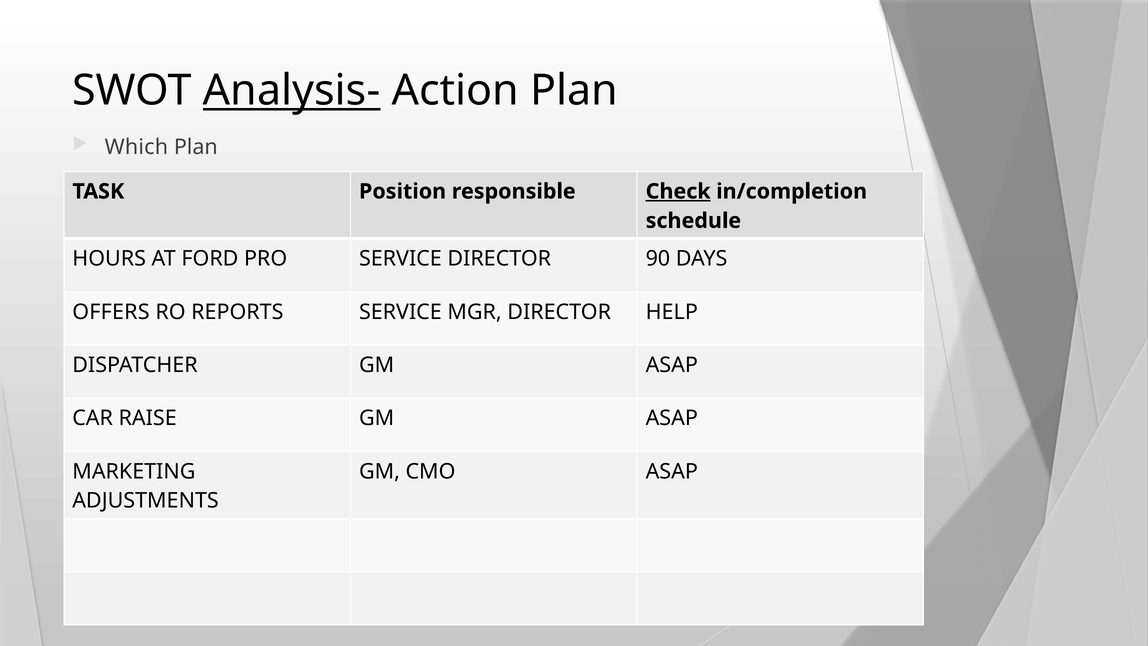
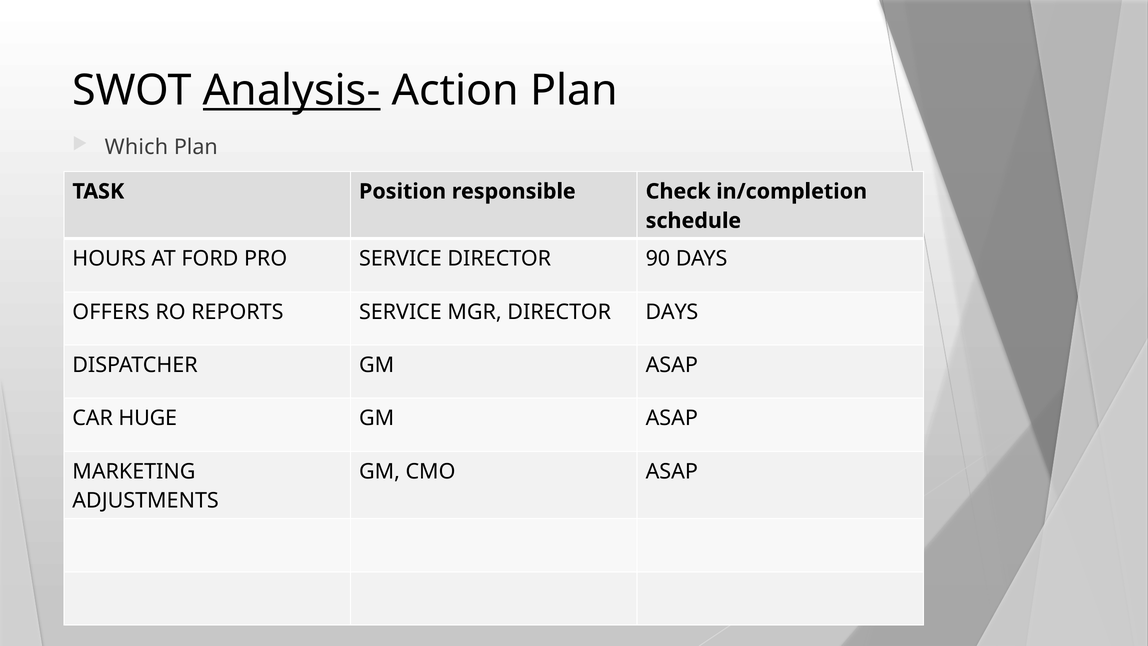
Check underline: present -> none (678, 191)
DIRECTOR HELP: HELP -> DAYS (672, 312)
RAISE: RAISE -> HUGE (148, 418)
